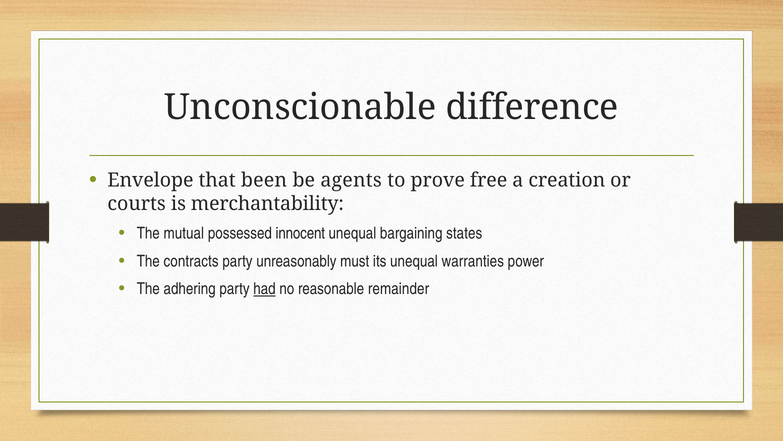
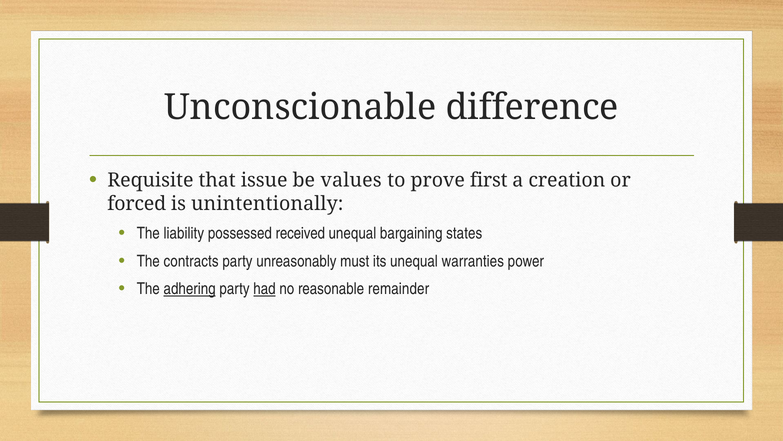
Envelope: Envelope -> Requisite (150, 180)
been: been -> issue (264, 180)
agents: agents -> values (351, 180)
free: free -> first (489, 180)
courts: courts -> forced (137, 204)
merchantability: merchantability -> unintentionally (267, 204)
mutual: mutual -> liability (184, 233)
innocent: innocent -> received (300, 233)
adhering underline: none -> present (190, 289)
